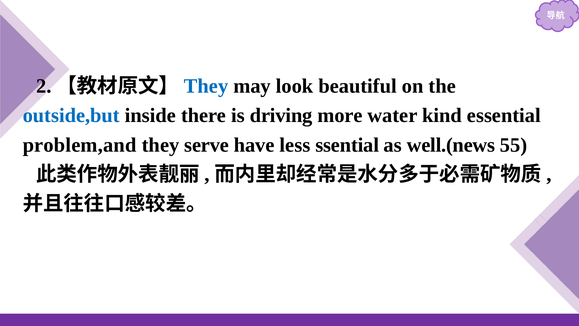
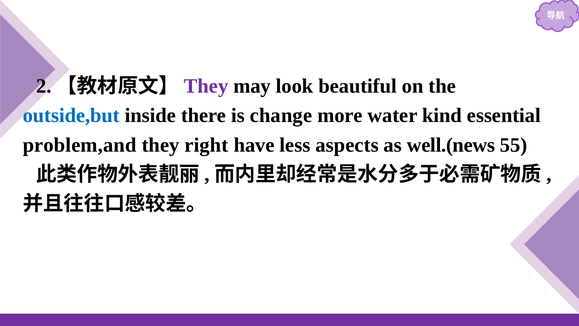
They colour: blue -> purple (206, 86)
driving: driving -> change (281, 115)
serve: serve -> right (206, 145)
ssential: ssential -> aspects (347, 145)
